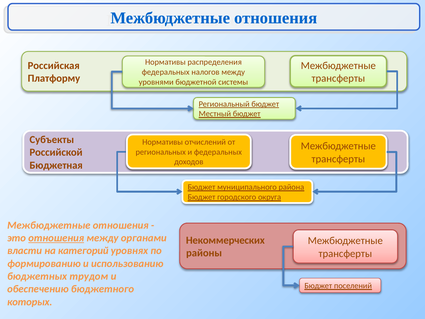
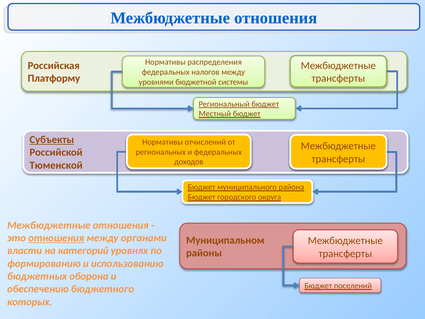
Субъекты underline: none -> present (52, 140)
Бюджетная: Бюджетная -> Тюменской (56, 165)
Некоммерческих: Некоммерческих -> Муниципальном (225, 240)
трудом: трудом -> оборона (89, 276)
